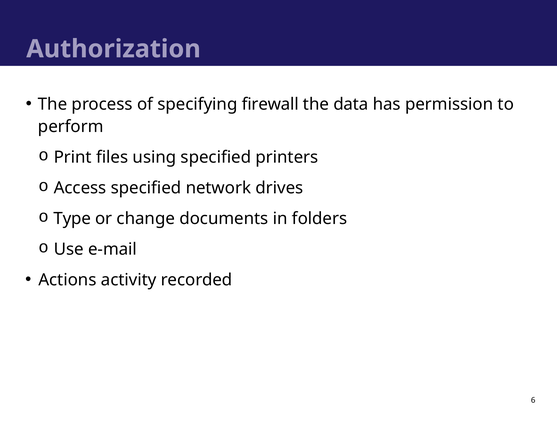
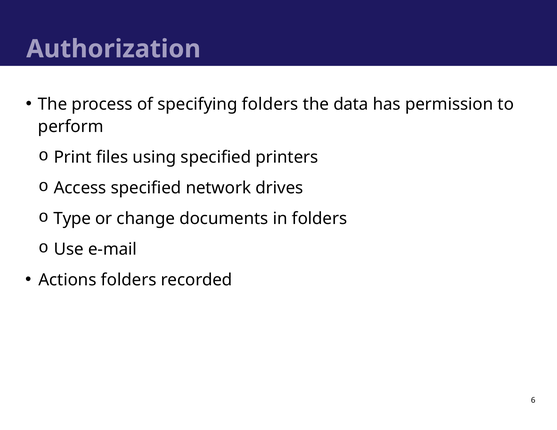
specifying firewall: firewall -> folders (270, 104)
Actions activity: activity -> folders (129, 280)
